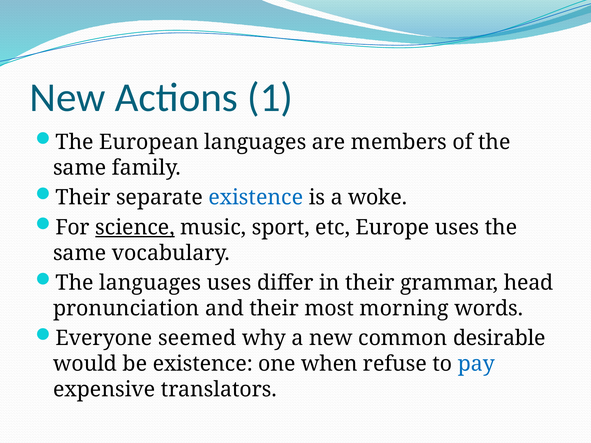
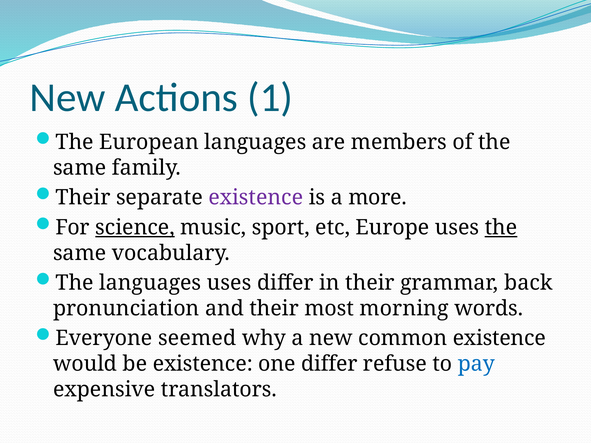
existence colour: blue -> purple (256, 198)
woke: woke -> more (378, 198)
the underline: none -> present (501, 228)
head: head -> back (528, 283)
common desirable: desirable -> existence (499, 338)
one when: when -> differ (329, 364)
